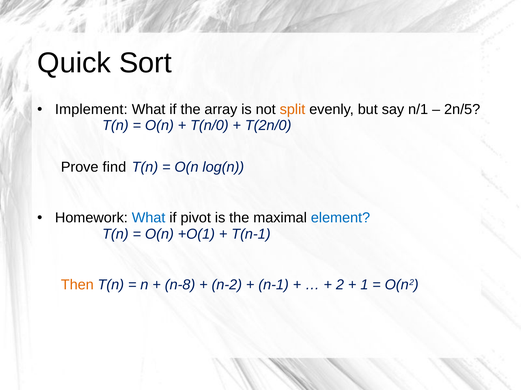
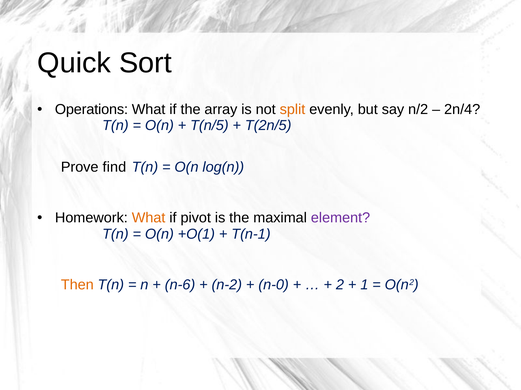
Implement: Implement -> Operations (91, 110)
n/1: n/1 -> n/2 (418, 110)
2n/5: 2n/5 -> 2n/4 (462, 110)
T(n/0: T(n/0 -> T(n/5 (209, 126)
T(2n/0: T(2n/0 -> T(2n/5 (268, 126)
What colour: blue -> orange (149, 218)
element colour: blue -> purple (341, 218)
n-8: n-8 -> n-6 (180, 285)
n-1: n-1 -> n-0 (274, 285)
